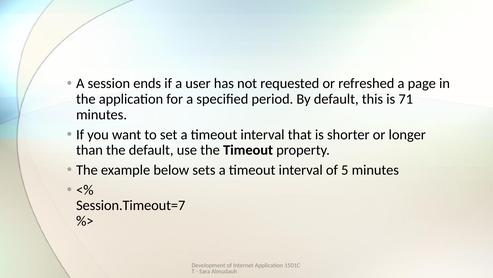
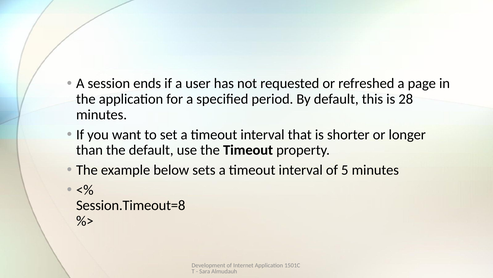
71: 71 -> 28 (406, 99)
Session.Timeout=7: Session.Timeout=7 -> Session.Timeout=8 (131, 205)
